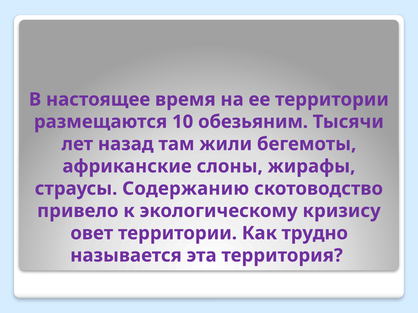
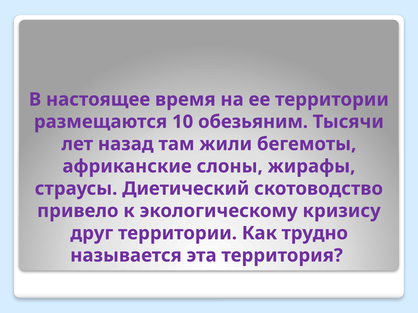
Содержанию: Содержанию -> Диетический (186, 189)
овет: овет -> друг (92, 234)
